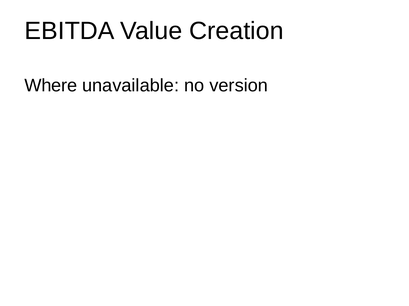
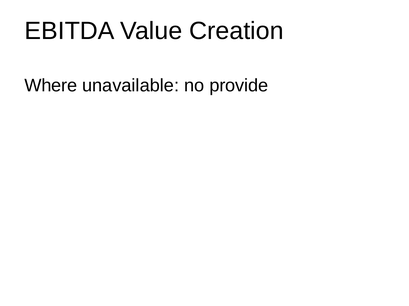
version: version -> provide (239, 86)
